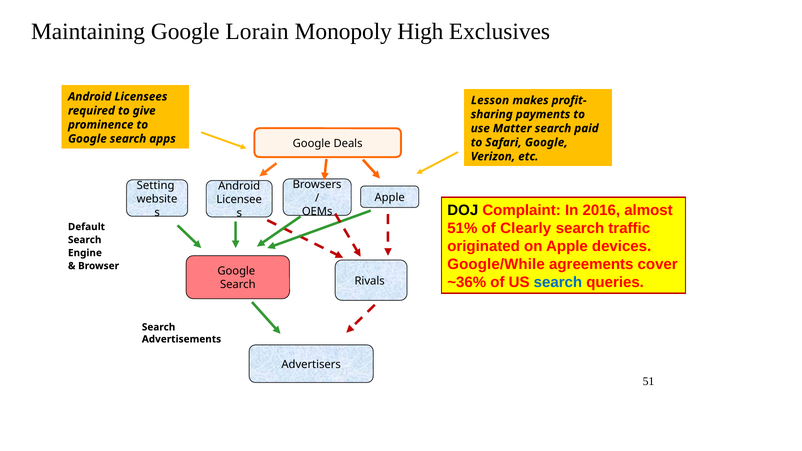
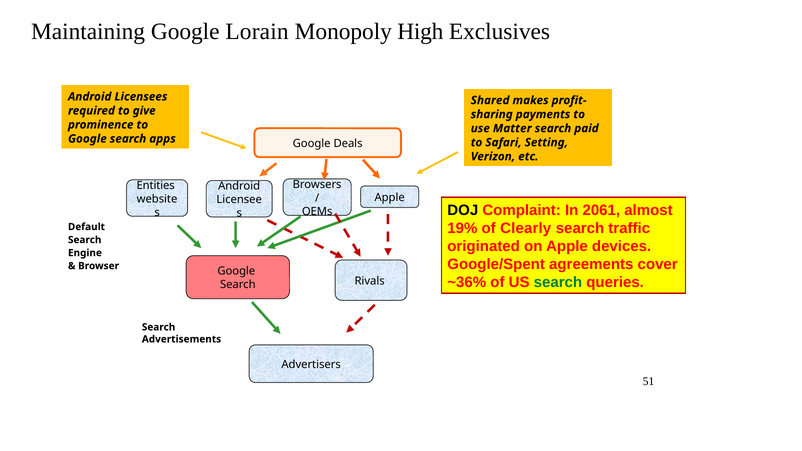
Lesson: Lesson -> Shared (490, 100)
Safari Google: Google -> Setting (546, 142)
Setting: Setting -> Entities (156, 185)
2016: 2016 -> 2061 (601, 210)
51%: 51% -> 19% (462, 228)
Google/While: Google/While -> Google/Spent (496, 264)
search colour: blue -> green (558, 282)
